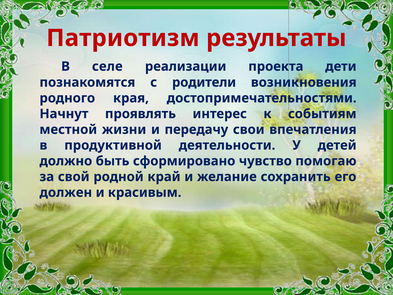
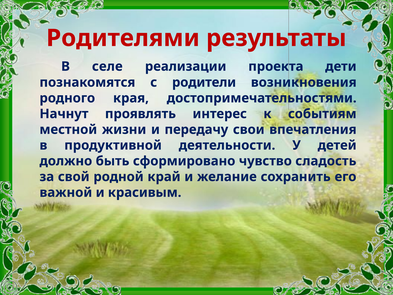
Патриотизм: Патриотизм -> Родителями (123, 38)
помогаю: помогаю -> сладость (326, 161)
должен: должен -> важной (66, 192)
